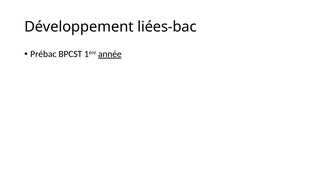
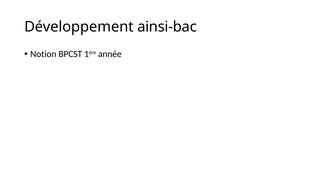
liées-bac: liées-bac -> ainsi-bac (167, 27)
Prébac: Prébac -> Notion (43, 54)
année underline: present -> none (110, 54)
